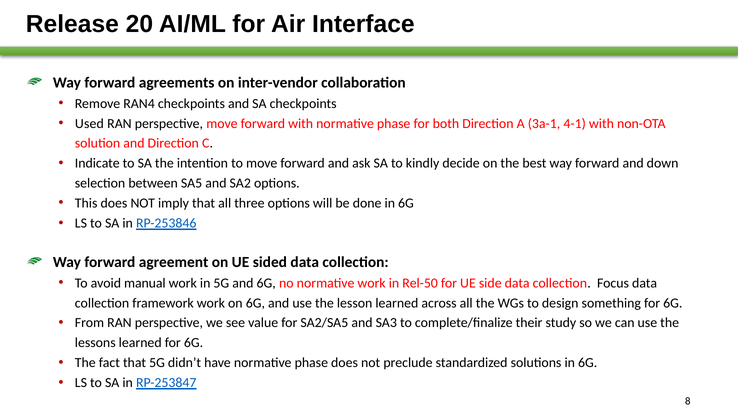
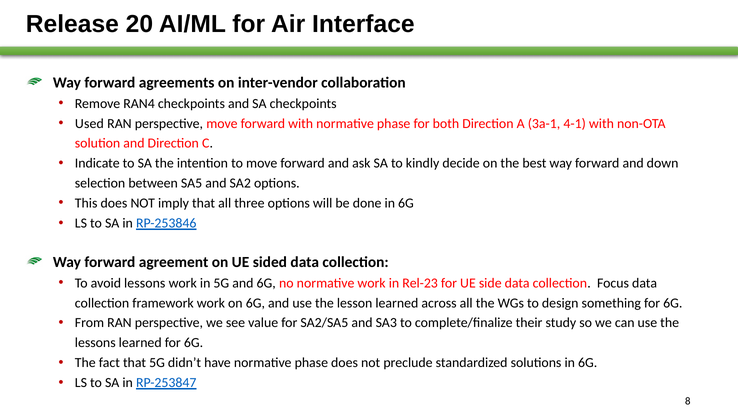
avoid manual: manual -> lessons (145, 283)
Rel-50: Rel-50 -> Rel-23 (420, 283)
